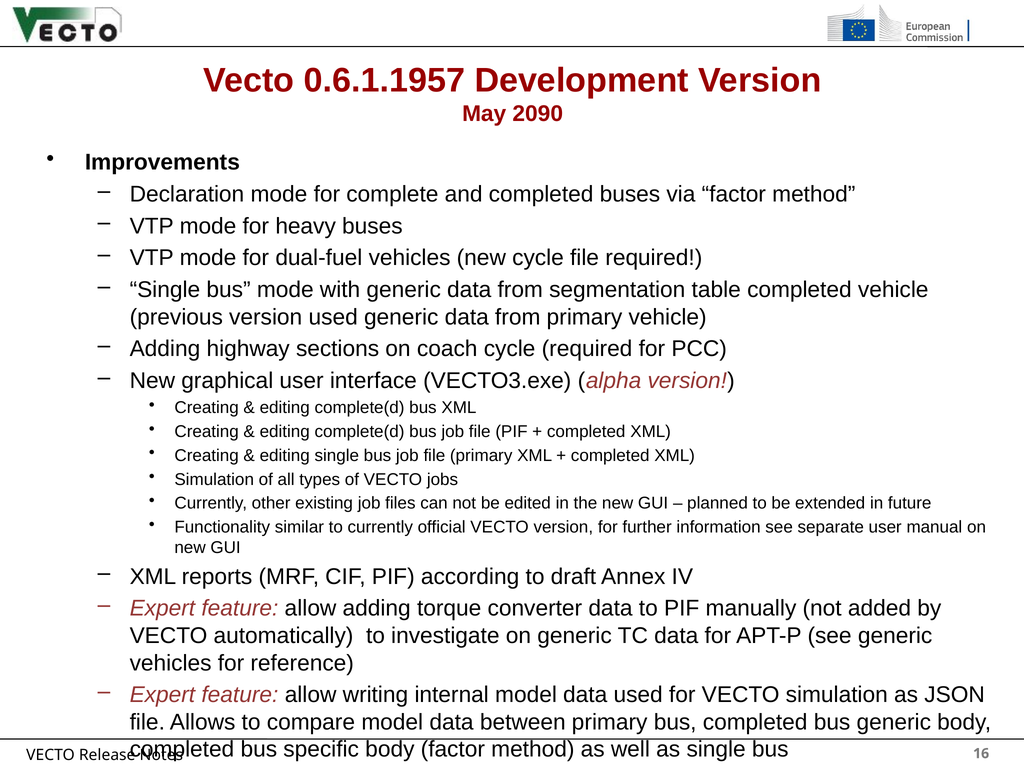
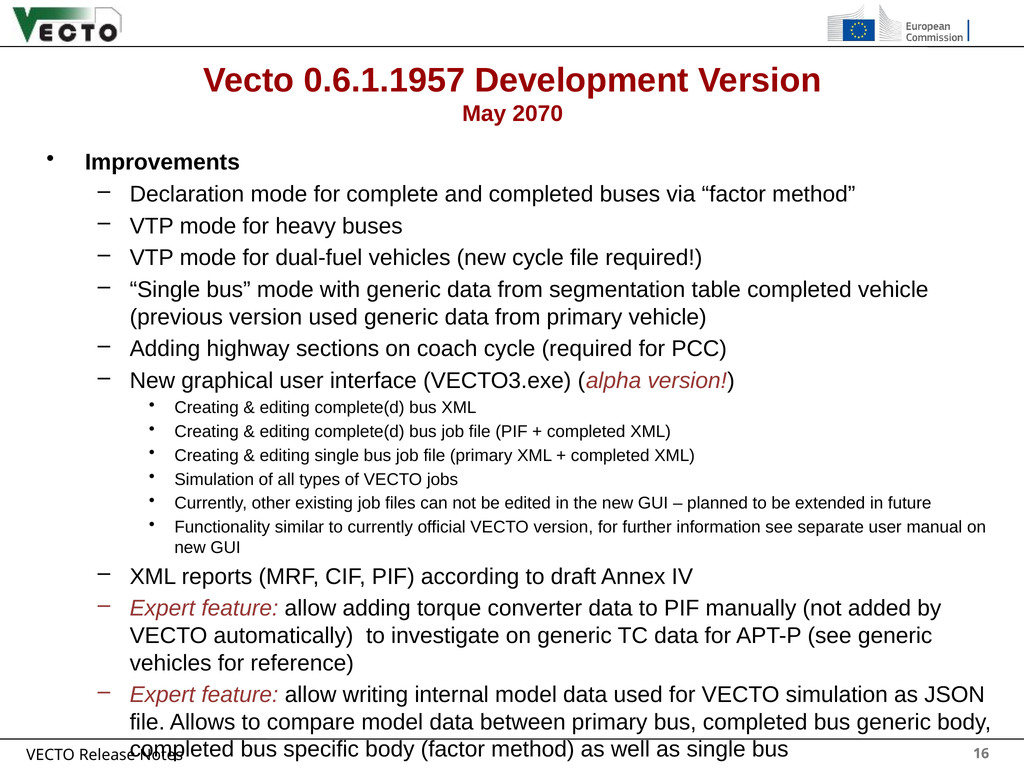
2090: 2090 -> 2070 (538, 114)
